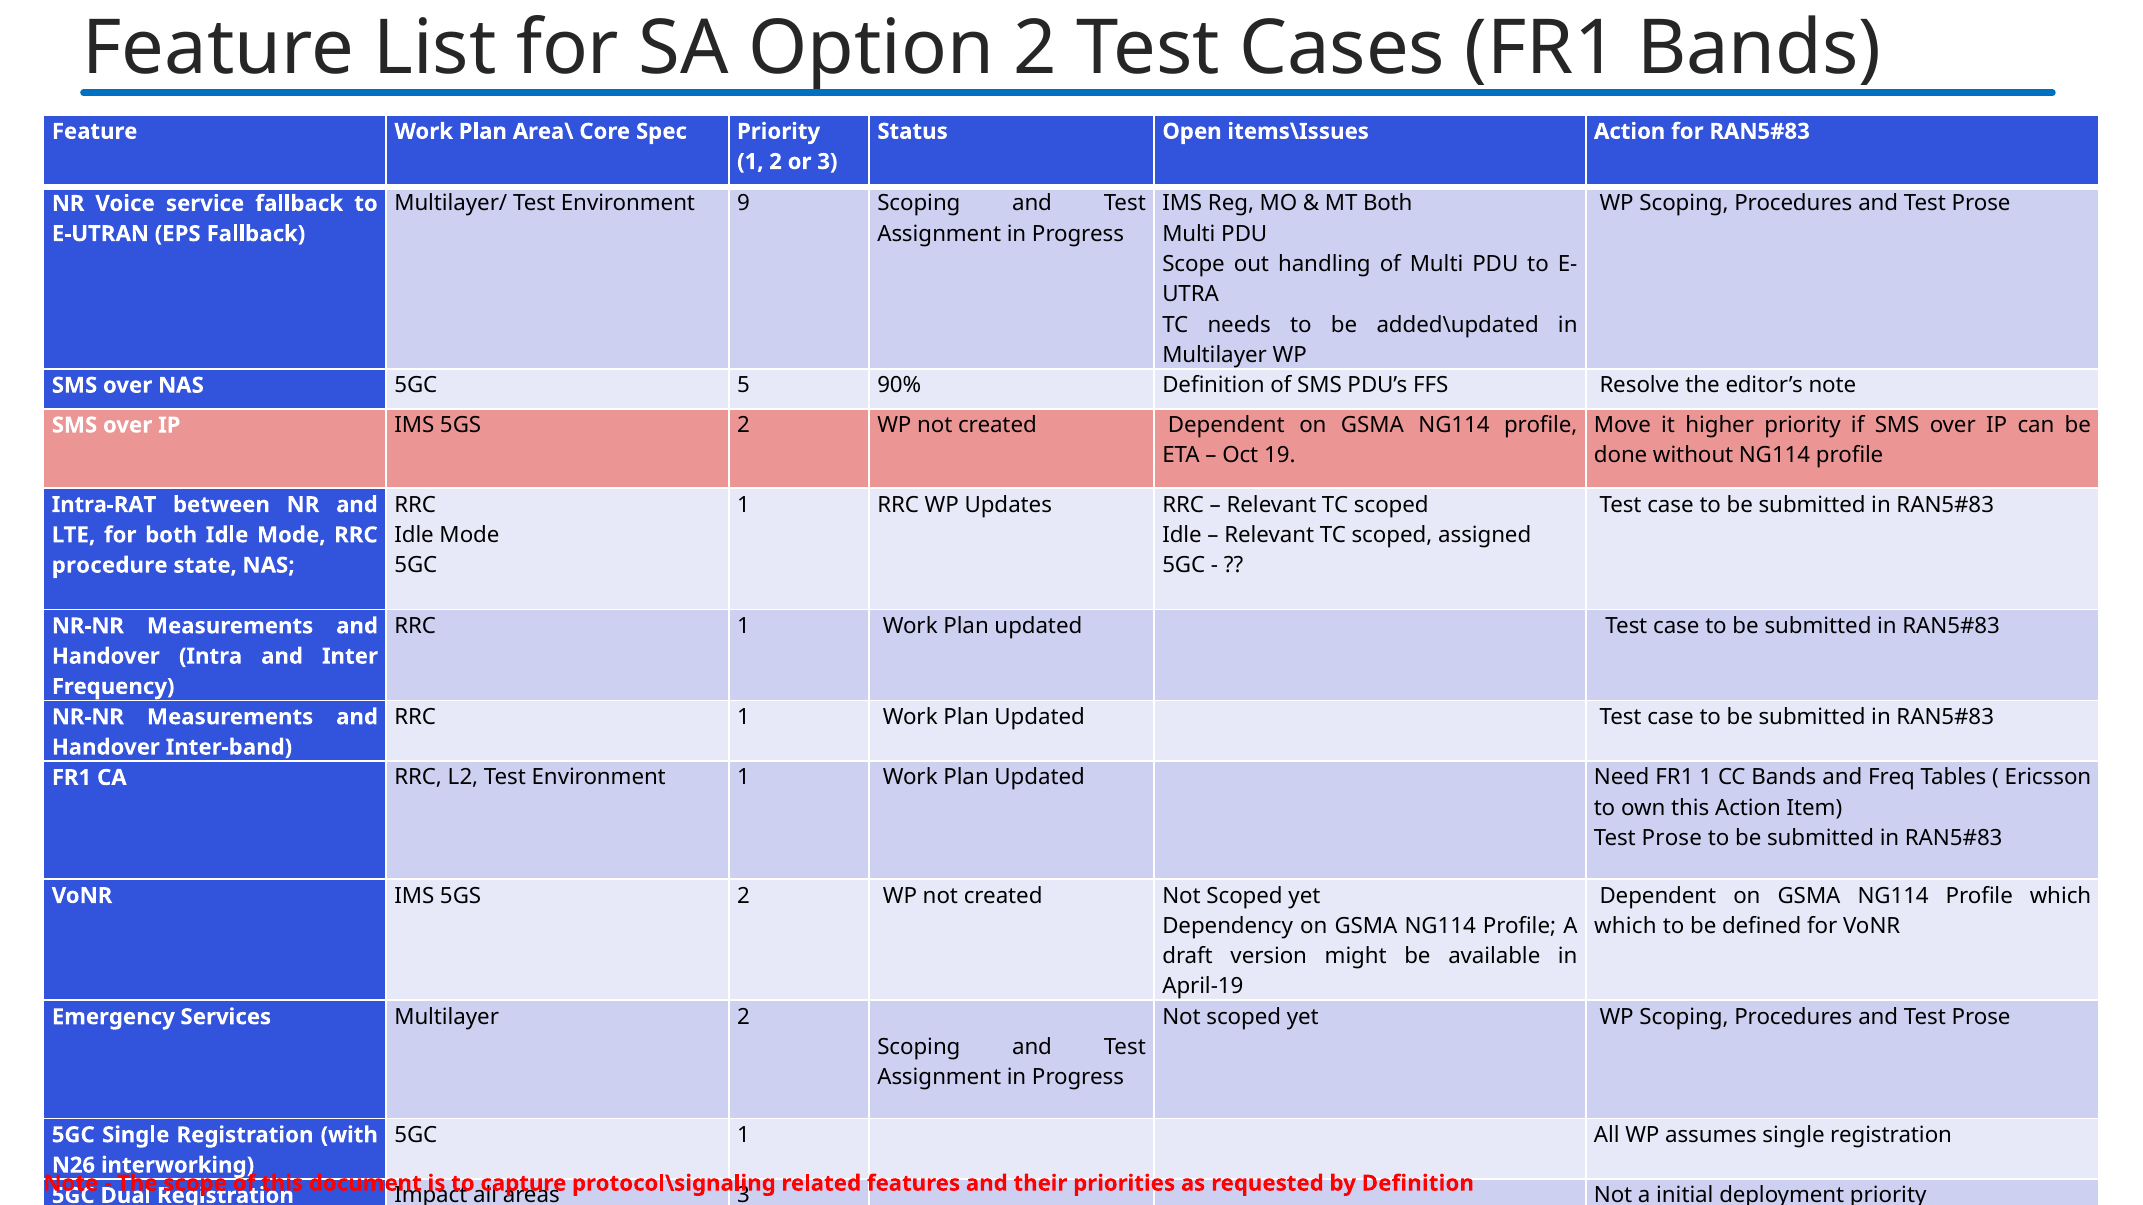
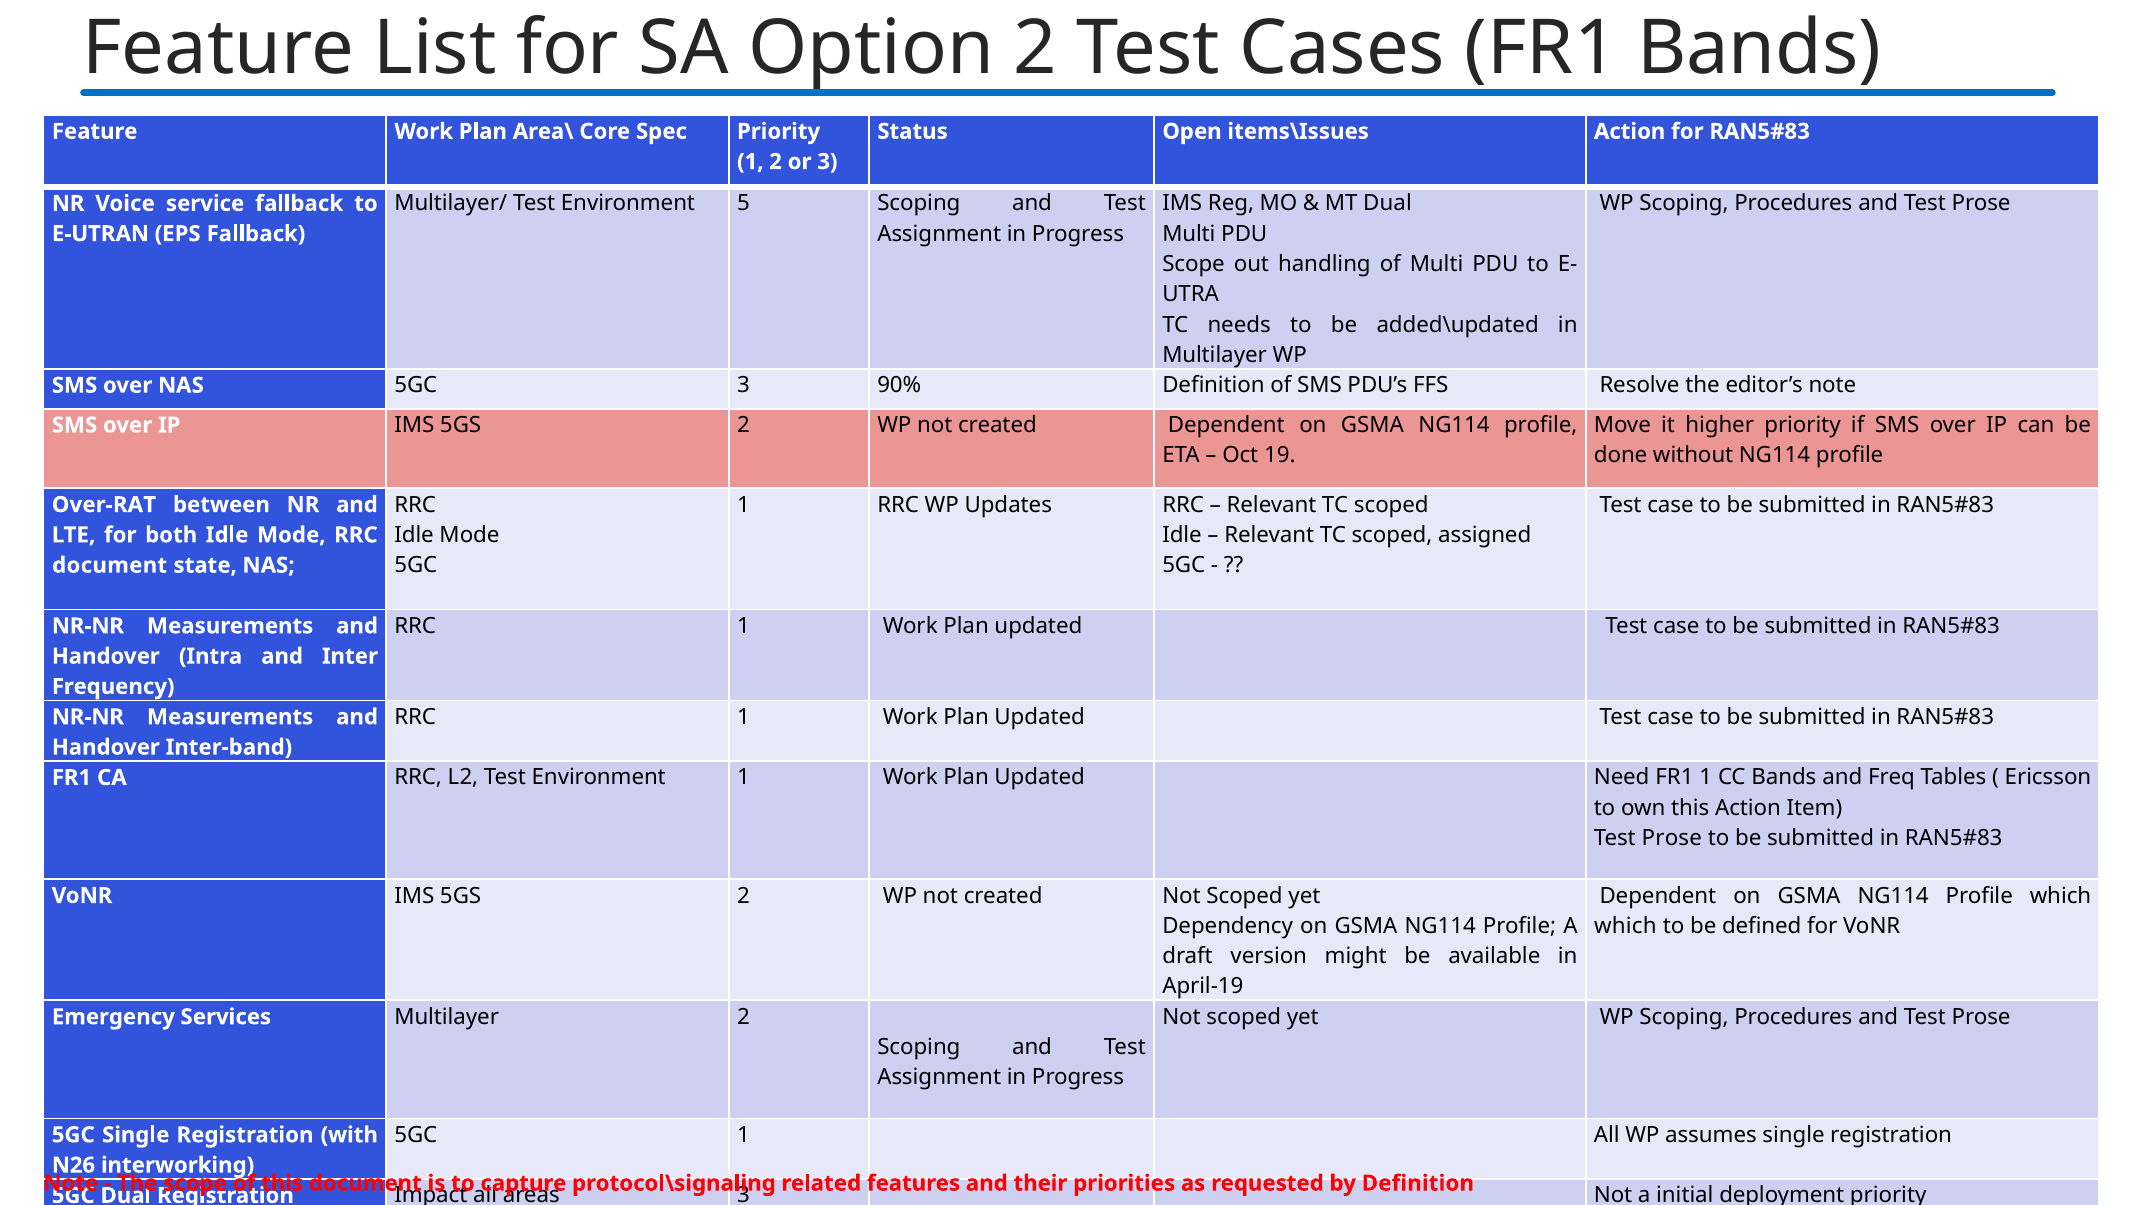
9: 9 -> 5 (743, 204)
MT Both: Both -> Dual (1388, 204)
5GC 5: 5 -> 3 (743, 386)
Intra-RAT: Intra-RAT -> Over-RAT (104, 505)
procedure: procedure -> document (110, 566)
